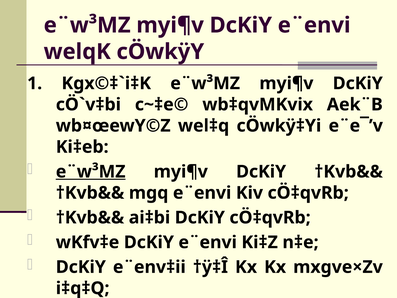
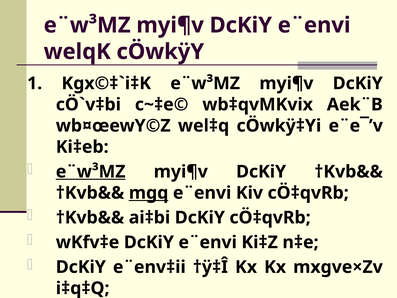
mgq underline: none -> present (149, 193)
